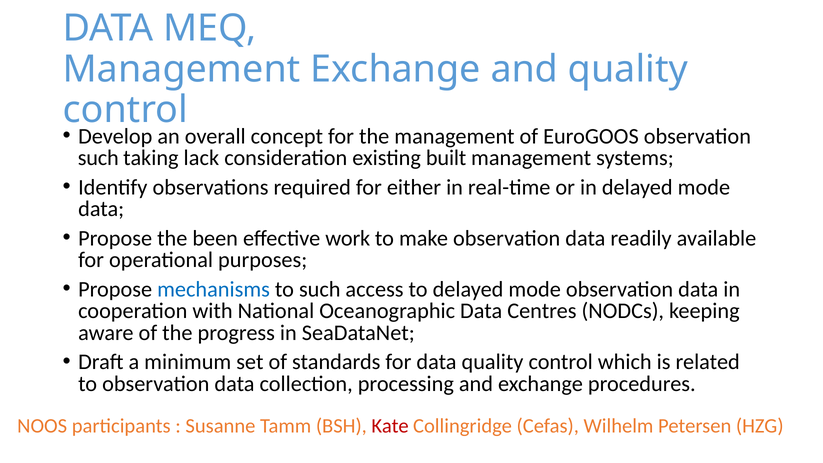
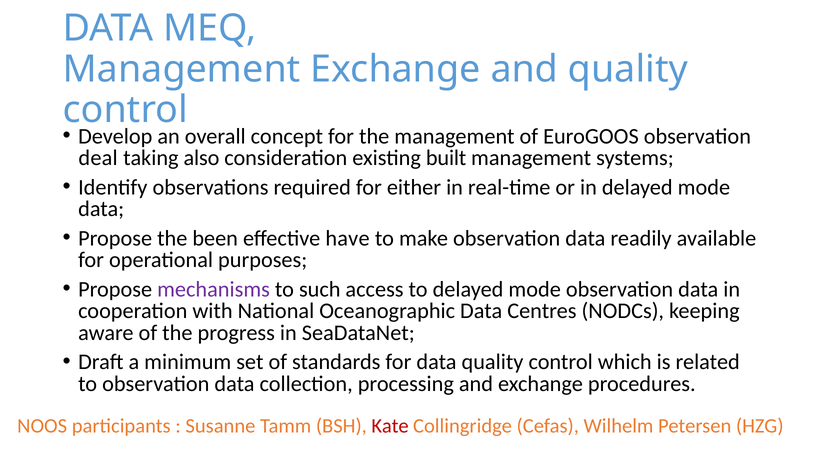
such: such -> deal (98, 158)
lack: lack -> also (201, 158)
work: work -> have (348, 238)
mechanisms colour: blue -> purple (214, 289)
